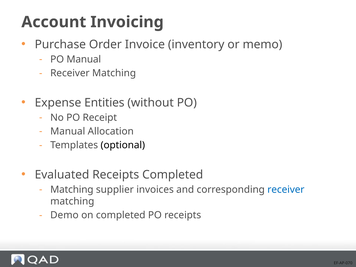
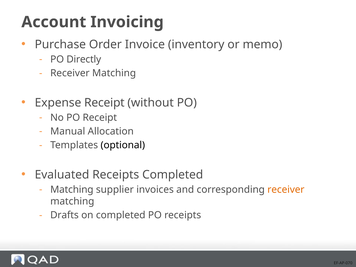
PO Manual: Manual -> Directly (84, 59)
Expense Entities: Entities -> Receipt (104, 103)
receiver colour: blue -> orange (286, 189)
Demo: Demo -> Drafts (64, 215)
